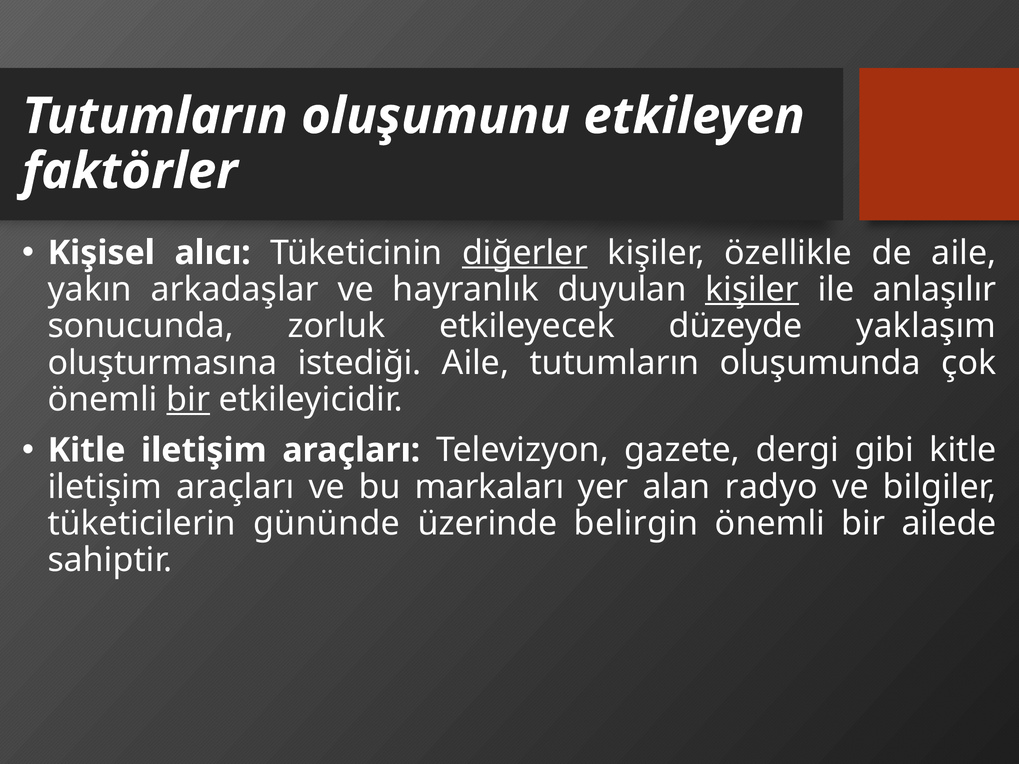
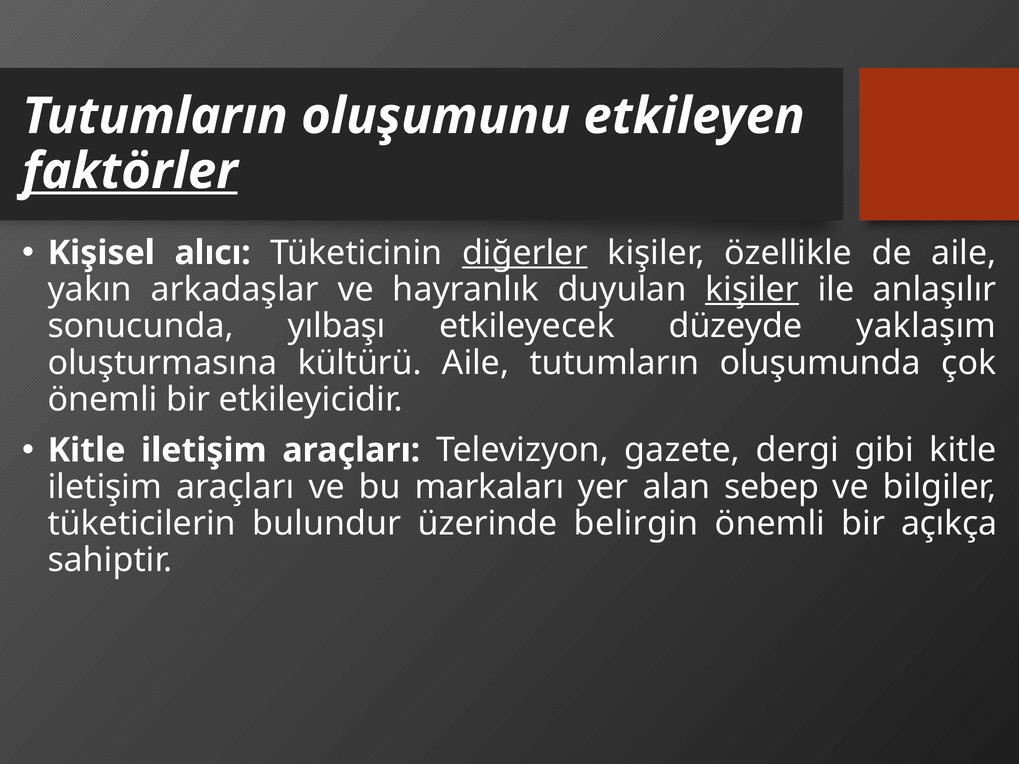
faktörler underline: none -> present (130, 171)
zorluk: zorluk -> yılbaşı (337, 326)
istediği: istediği -> kültürü (360, 363)
bir underline: present -> none (188, 400)
radyo: radyo -> sebep (772, 487)
gününde: gününde -> bulundur (327, 524)
ailede: ailede -> açıkça (949, 524)
